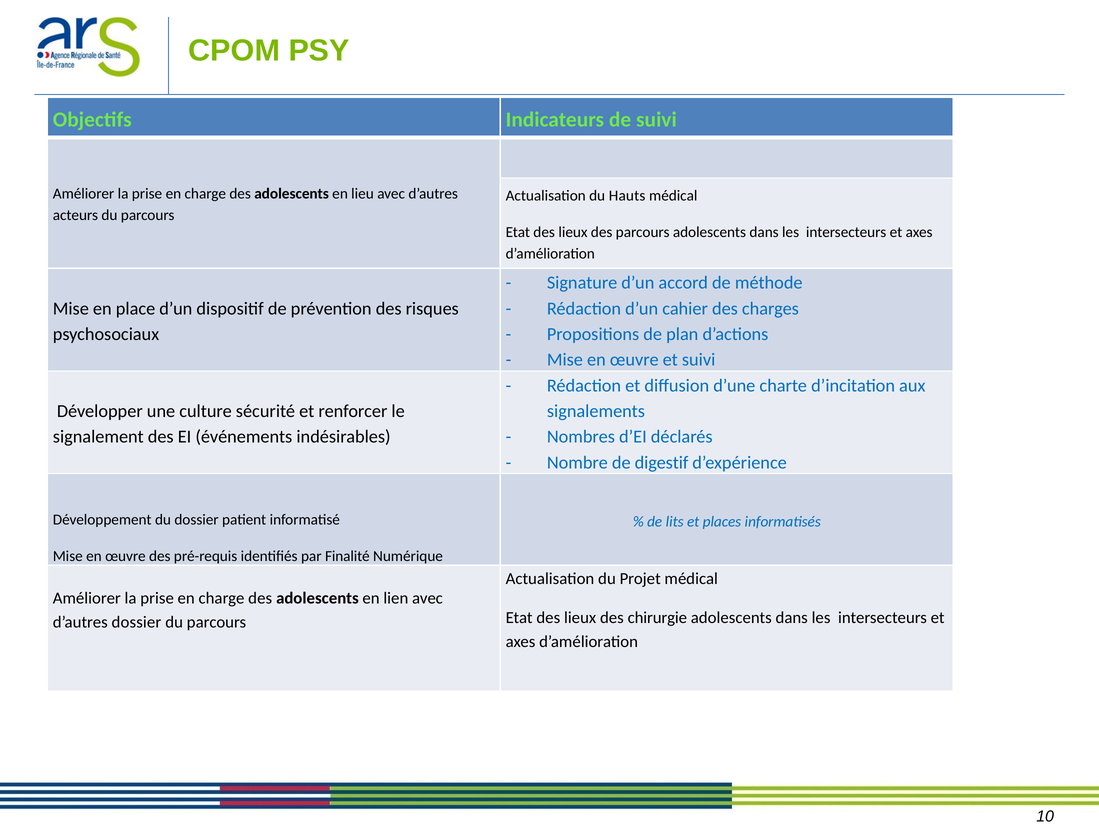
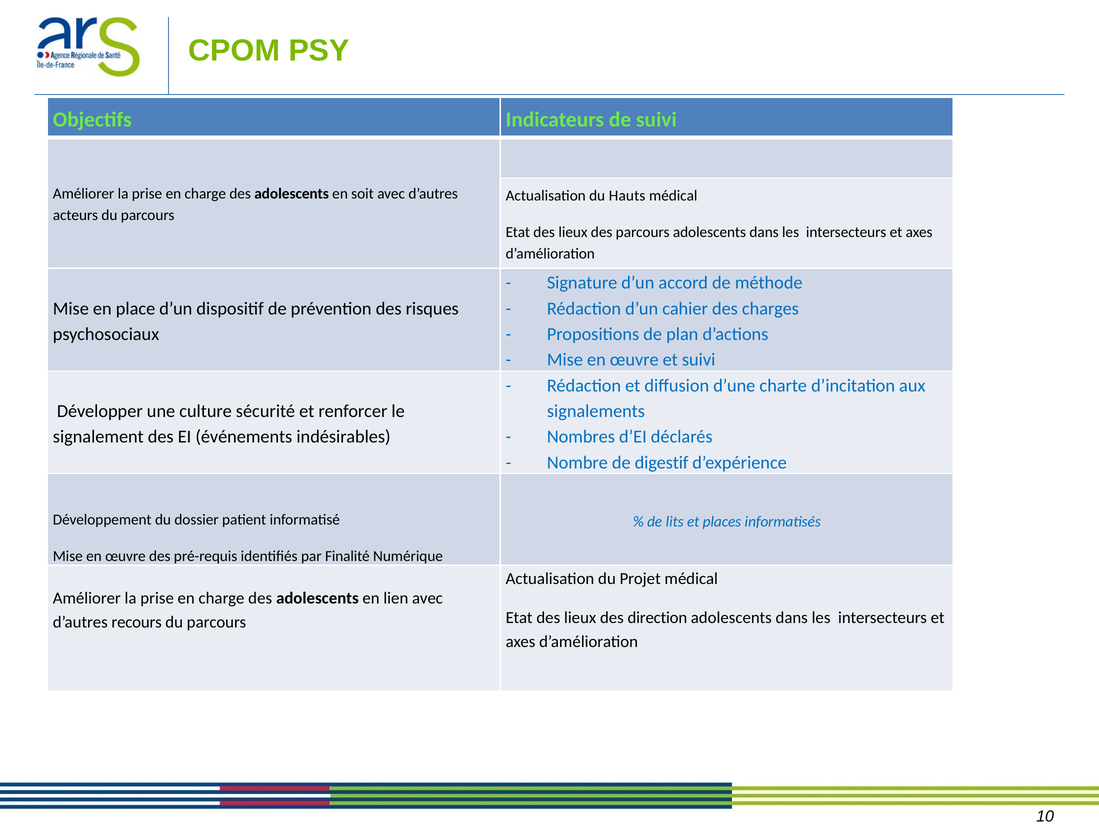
lieu: lieu -> soit (363, 194)
chirurgie: chirurgie -> direction (657, 618)
d’autres dossier: dossier -> recours (137, 622)
